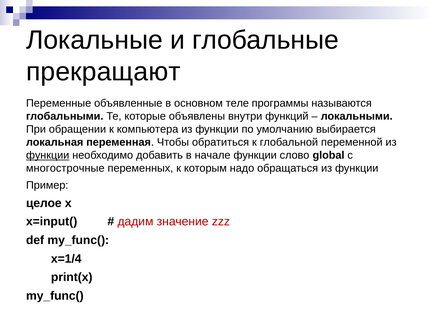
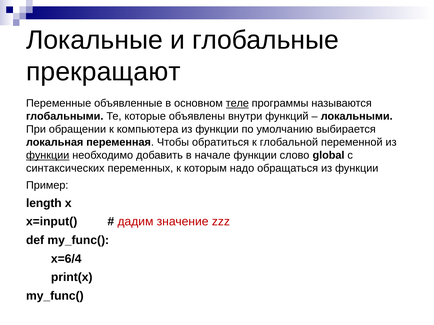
теле underline: none -> present (237, 103)
многострочные: многострочные -> синтаксических (65, 169)
целое: целое -> length (44, 203)
x=1/4: x=1/4 -> x=6/4 (66, 259)
